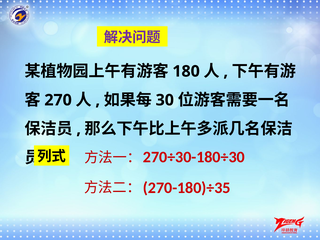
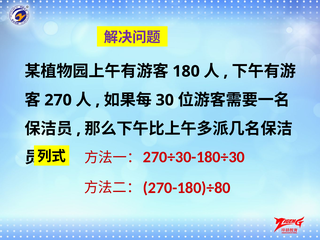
270-180)÷35: 270-180)÷35 -> 270-180)÷80 (187, 188)
